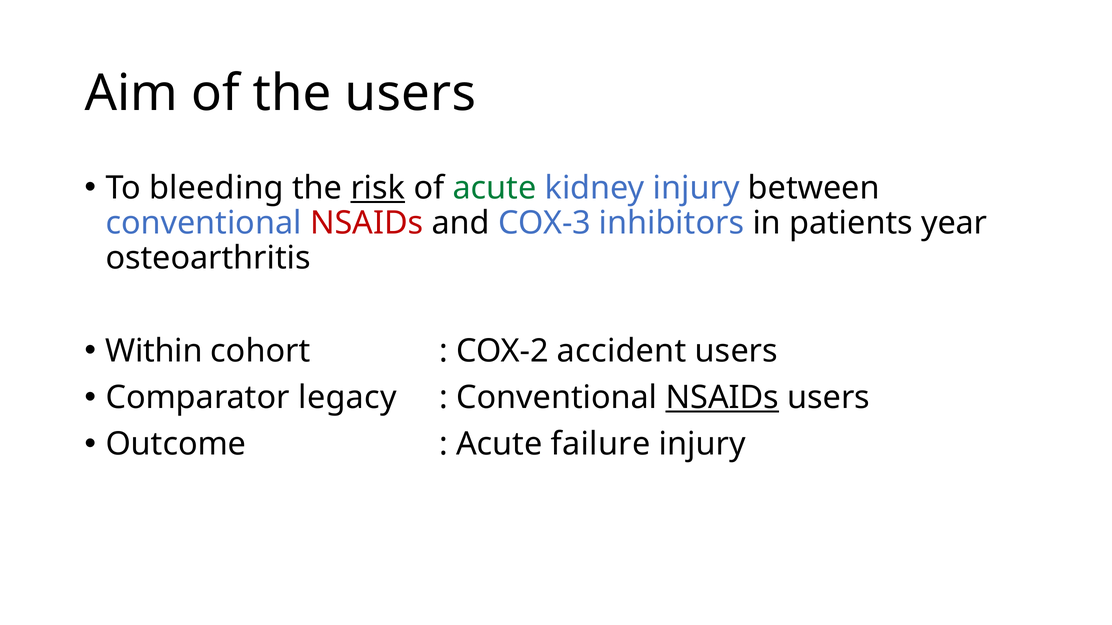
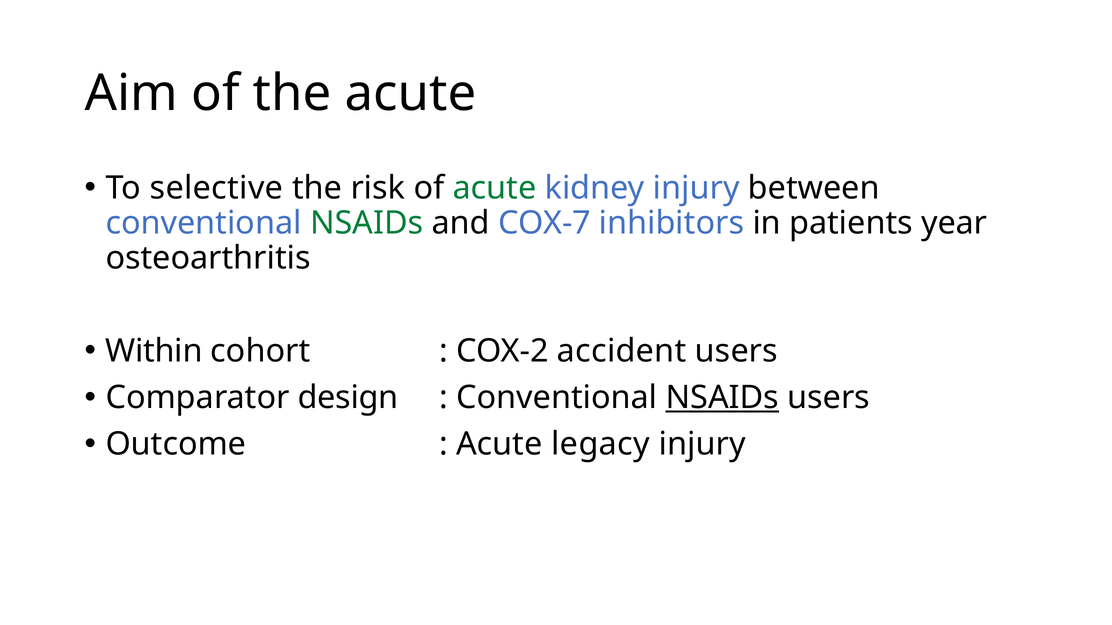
the users: users -> acute (411, 93)
bleeding: bleeding -> selective (216, 188)
risk underline: present -> none (378, 188)
NSAIDs colour: red -> green (367, 223)
COX-3: COX-3 -> COX-7 (544, 223)
legacy: legacy -> design (348, 398)
failure: failure -> legacy (601, 445)
